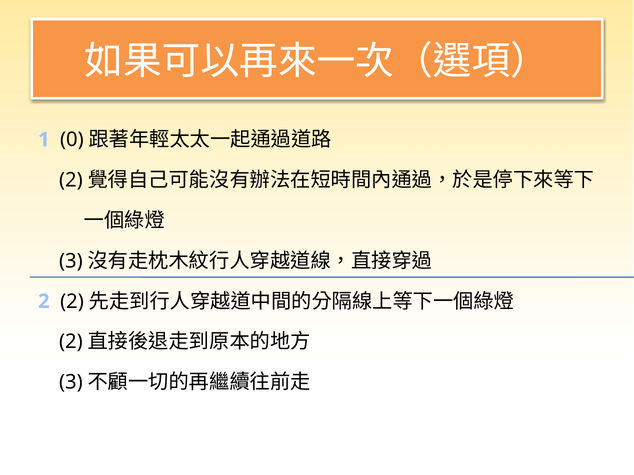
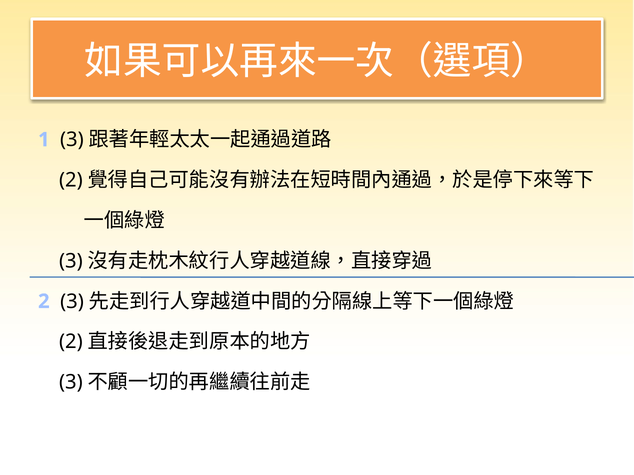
1 0: 0 -> 3 (72, 140)
2 2: 2 -> 3 (72, 302)
